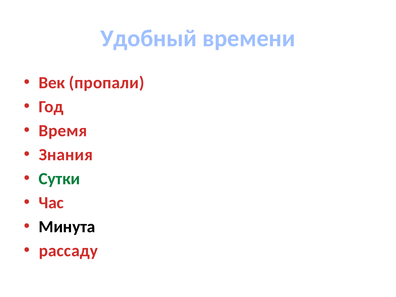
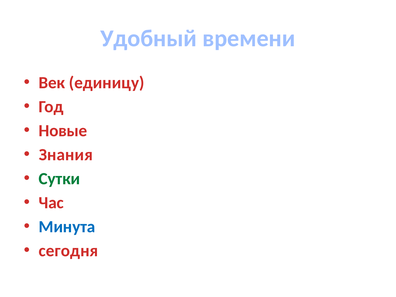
пропали: пропали -> единицу (107, 83)
Время: Время -> Новые (63, 131)
Минута colour: black -> blue (67, 227)
рассаду: рассаду -> сегодня (68, 251)
